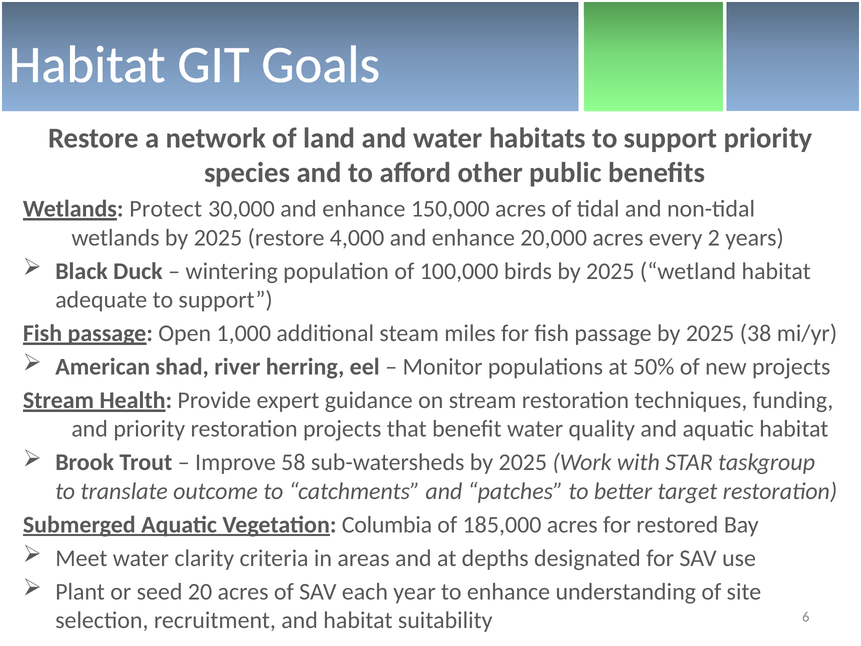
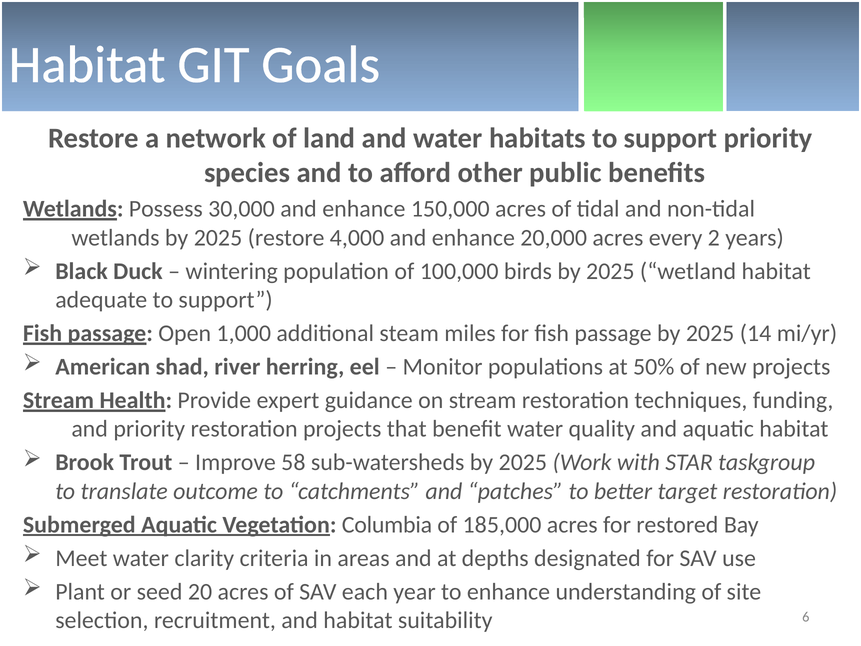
Protect: Protect -> Possess (166, 209)
38: 38 -> 14 (756, 333)
